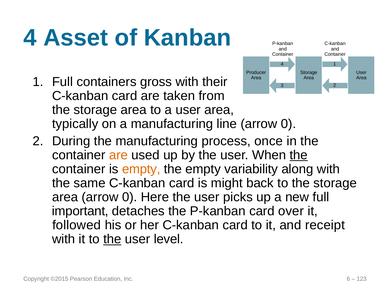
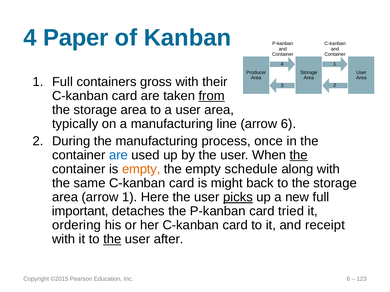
Asset: Asset -> Paper (76, 38)
from underline: none -> present (212, 96)
line arrow 0: 0 -> 6 (289, 124)
are colour: orange -> blue (119, 155)
variability: variability -> schedule (251, 169)
area arrow 0: 0 -> 1 (130, 198)
picks underline: none -> present (238, 198)
over: over -> tried (291, 212)
followed: followed -> ordering (77, 226)
level: level -> after (169, 240)
